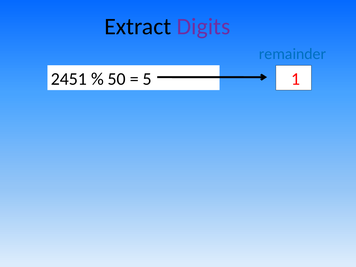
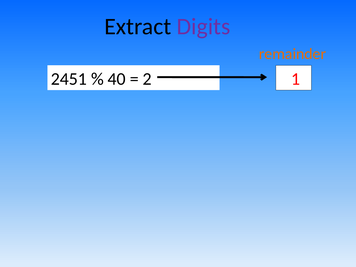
remainder colour: blue -> orange (293, 54)
50: 50 -> 40 (117, 79)
5: 5 -> 2 (147, 79)
